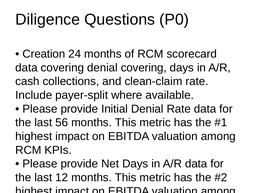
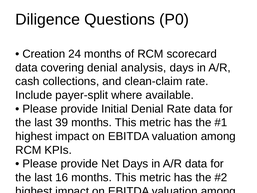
denial covering: covering -> analysis (144, 68)
56: 56 -> 39 (62, 122)
12: 12 -> 16 (62, 177)
